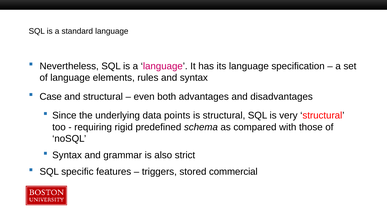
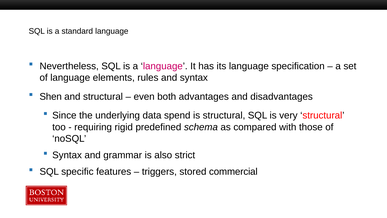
Case: Case -> Shen (51, 96)
points: points -> spend (177, 115)
